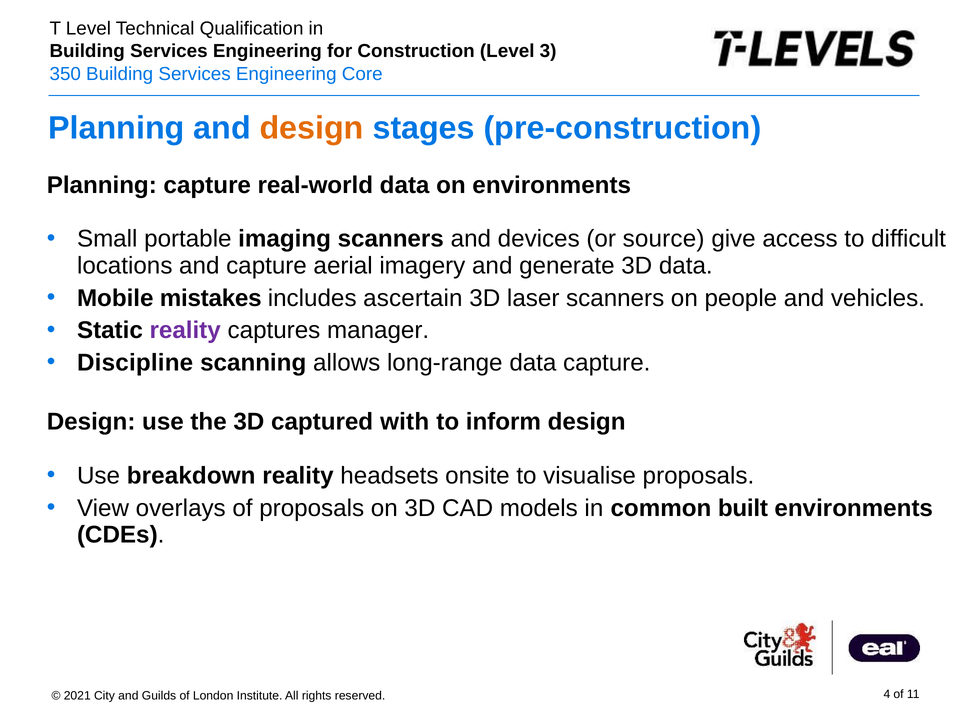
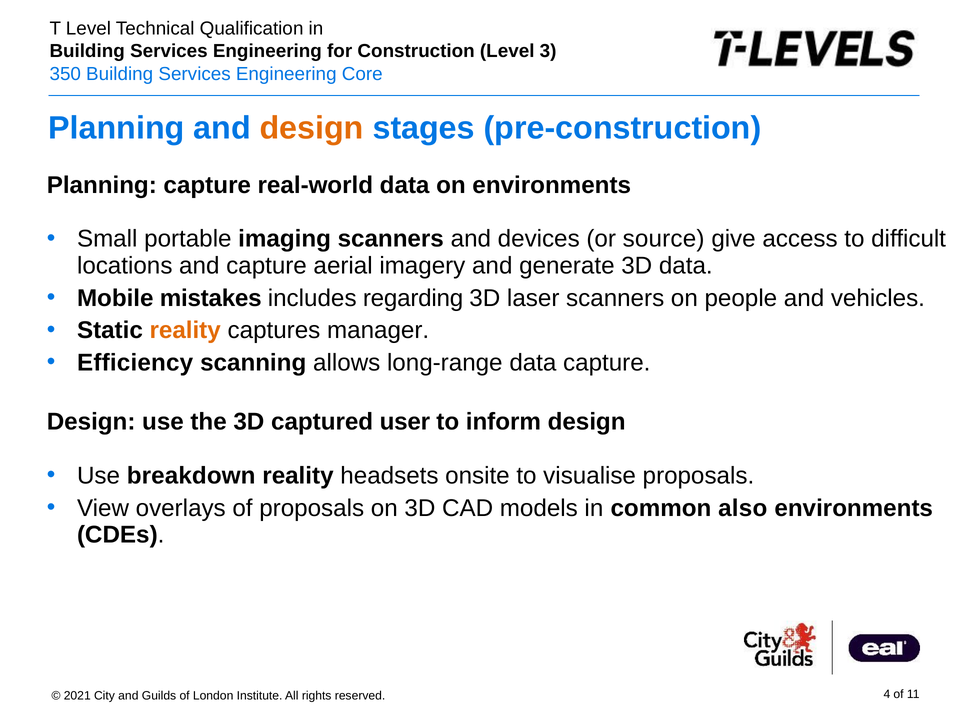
ascertain: ascertain -> regarding (413, 298)
reality colour: purple -> orange (185, 330)
Discipline: Discipline -> Efficiency (135, 363)
with: with -> user (405, 422)
built: built -> also (743, 508)
